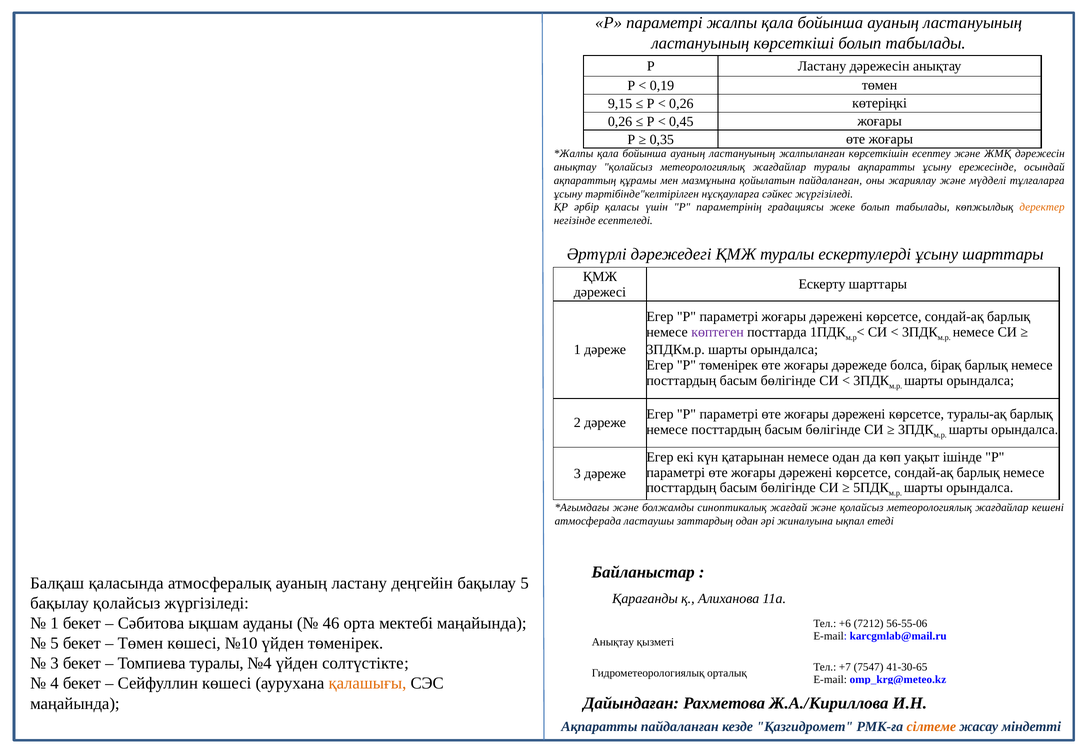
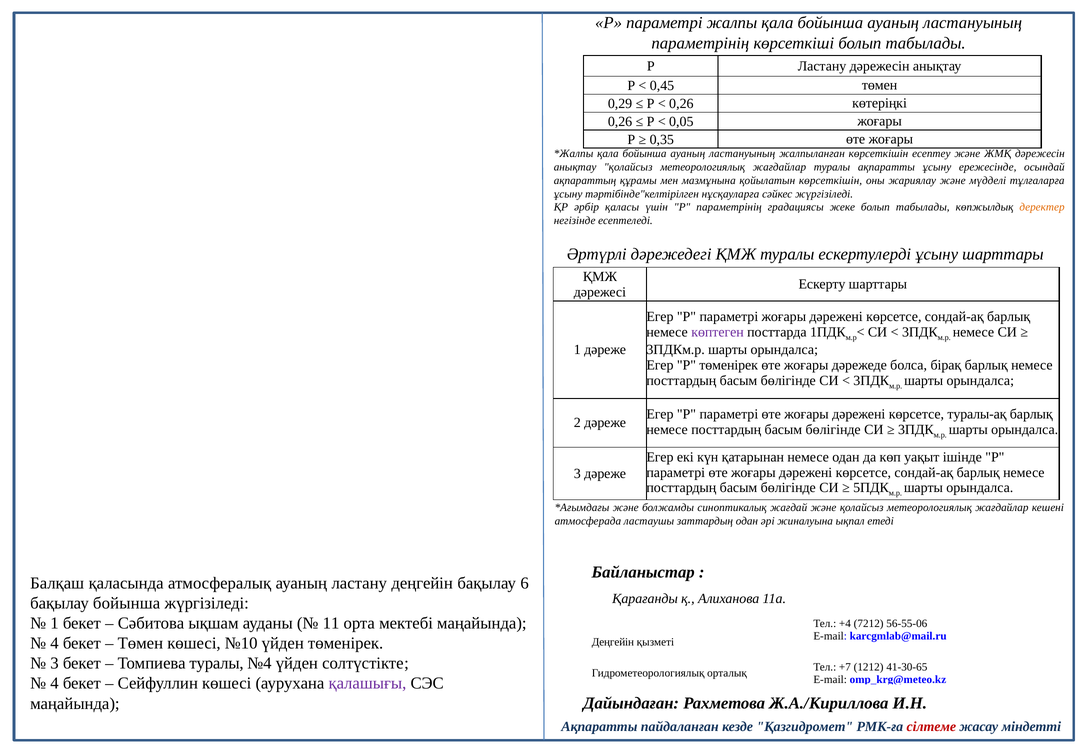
ластануының: ластануының -> параметрінің (700, 43)
0,19: 0,19 -> 0,45 (662, 86)
9,15: 9,15 -> 0,29 (620, 104)
0,45: 0,45 -> 0,05 (681, 122)
қойылатын пайдаланған: пайдаланған -> көрсеткішін (831, 181)
бақылау 5: 5 -> 6 (525, 583)
бақылау қолайсыз: қолайсыз -> бойынша (127, 603)
46: 46 -> 11 (331, 623)
+6: +6 -> +4 (845, 624)
5: 5 -> 4 (55, 643)
Анықтау: Анықтау -> Деңгейін (613, 642)
7547: 7547 -> 1212 (869, 667)
қалашығы colour: orange -> purple (367, 684)
сілтеме colour: orange -> red (931, 727)
